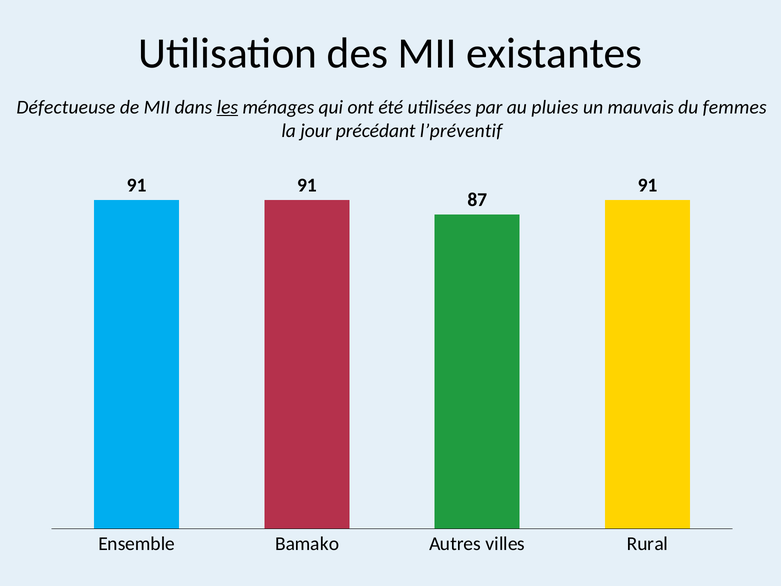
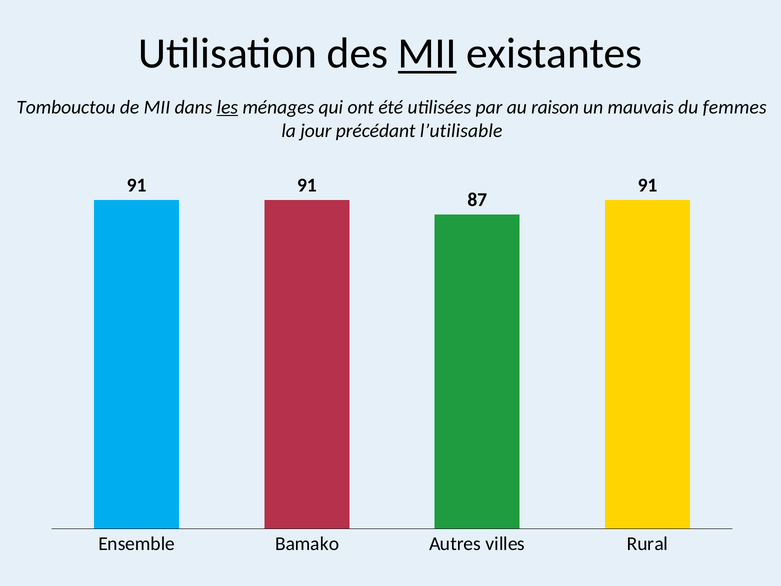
MII underline: none -> present (427, 53)
Défectueuse: Défectueuse -> Tombouctou (66, 107)
pluies: pluies -> raison (555, 107)
l’préventif: l’préventif -> l’utilisable (461, 131)
